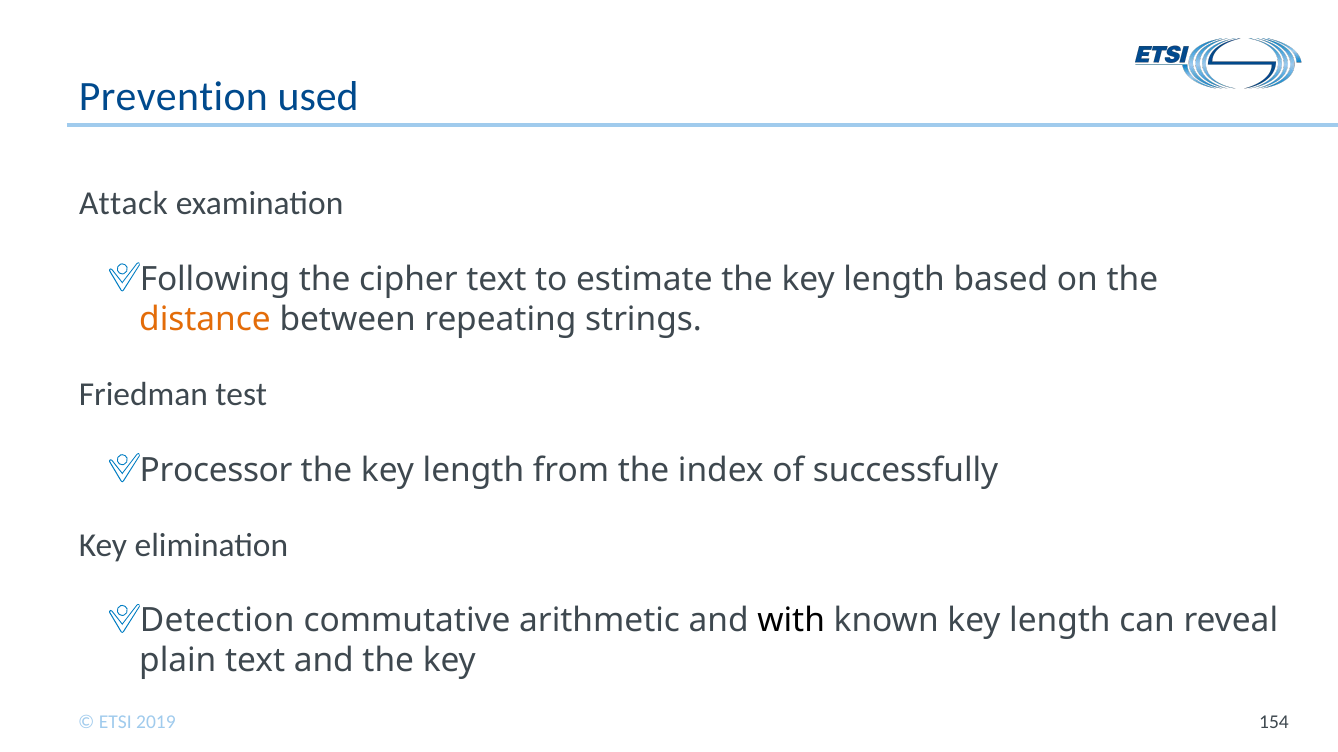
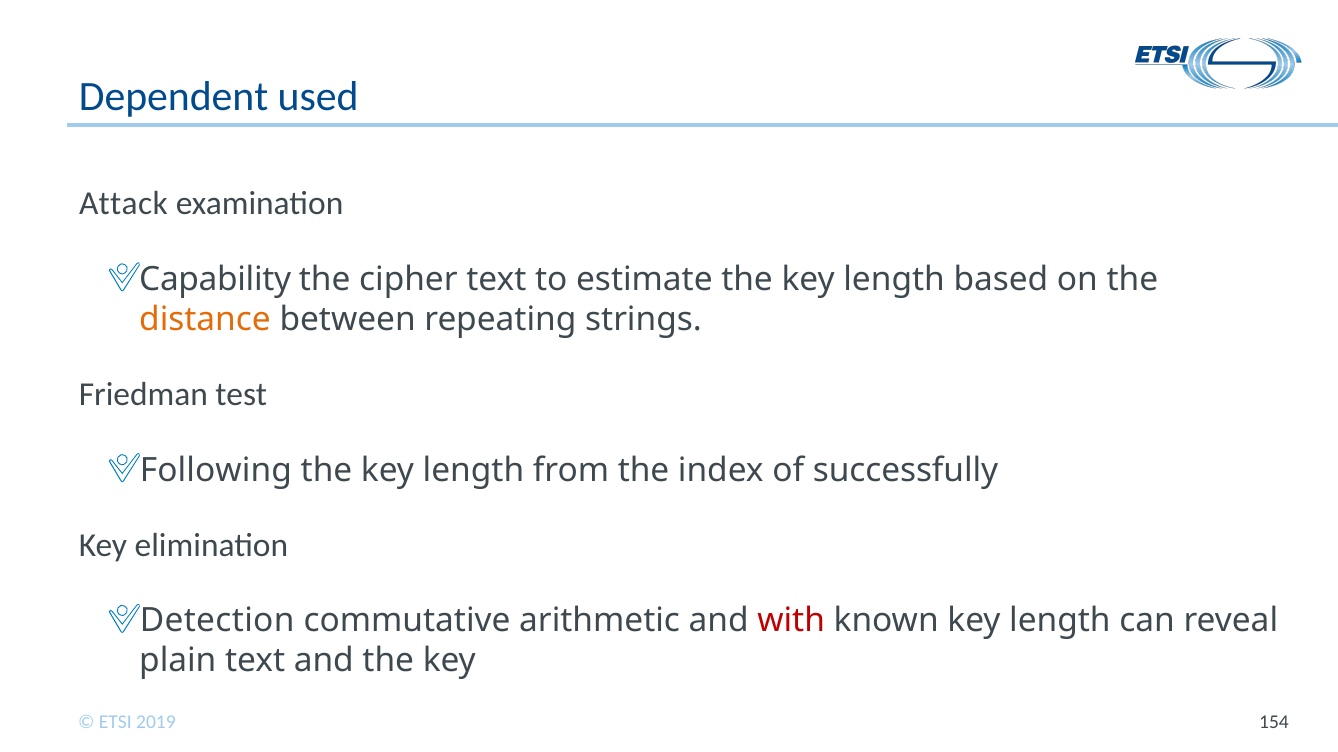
Prevention: Prevention -> Dependent (174, 97)
Following: Following -> Capability (215, 279)
Processor: Processor -> Following (216, 470)
with colour: black -> red (791, 621)
